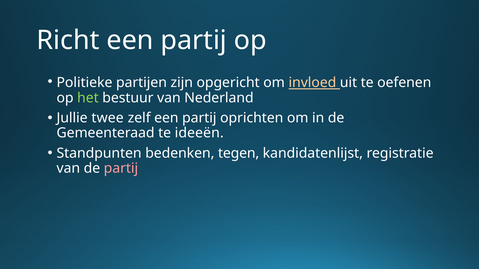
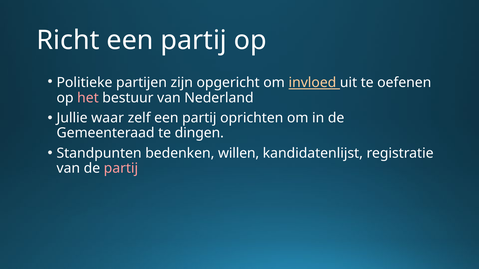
het colour: light green -> pink (88, 98)
twee: twee -> waar (108, 118)
ideeën: ideeën -> dingen (199, 133)
tegen: tegen -> willen (239, 153)
